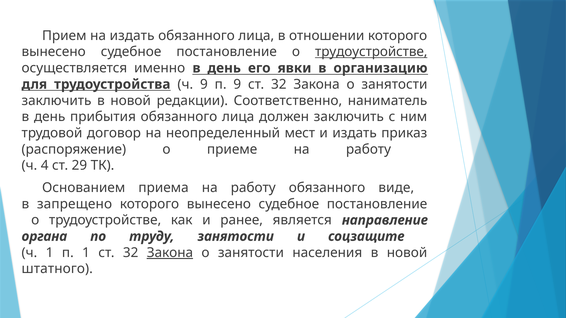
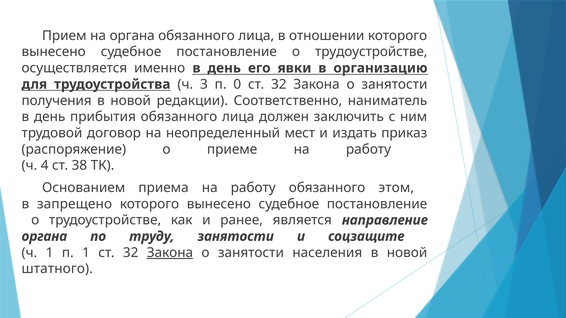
на издать: издать -> органа (132, 36)
трудоустройстве underline: present -> none (371, 52)
ч 9: 9 -> 3 (204, 84)
п 9: 9 -> 0 (237, 84)
заключить: заключить -> получения (57, 101)
29: 29 -> 38 (79, 166)
виде: виде -> этом (396, 188)
